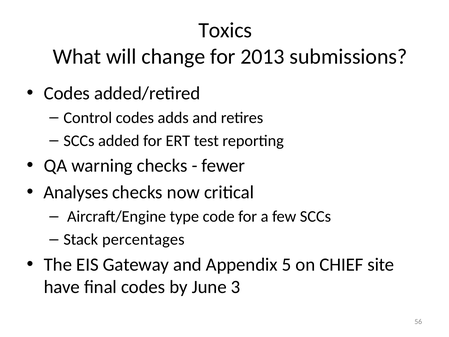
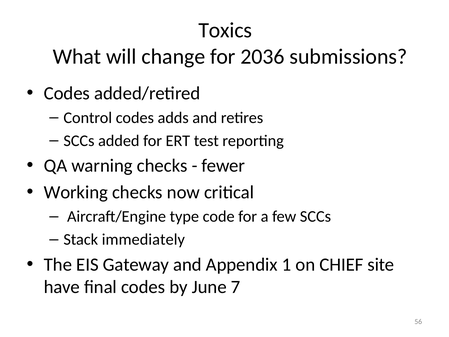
2013: 2013 -> 2036 (263, 57)
Analyses: Analyses -> Working (76, 192)
percentages: percentages -> immediately (143, 239)
5: 5 -> 1 (287, 264)
3: 3 -> 7 (236, 287)
